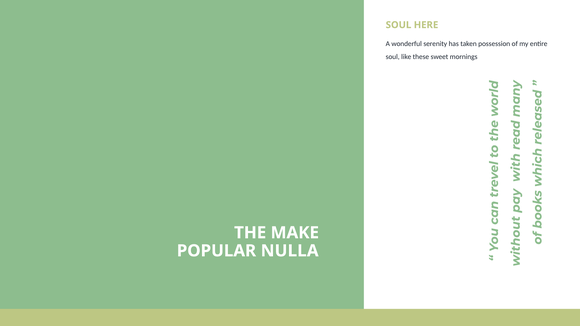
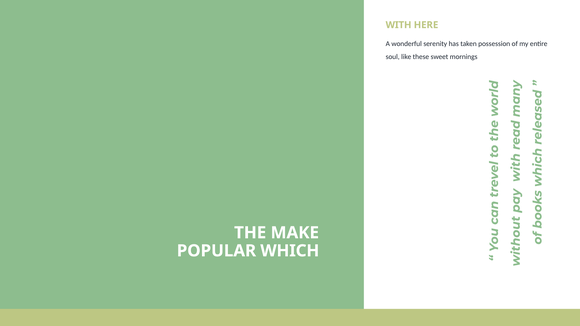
SOUL: SOUL -> WITH (399, 25)
NULLA: NULLA -> WHICH (290, 251)
